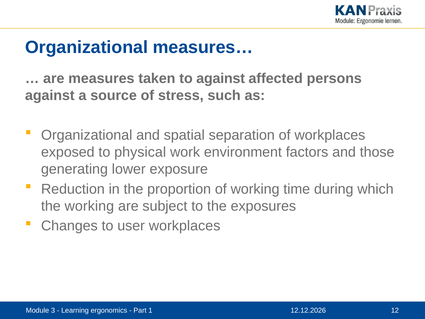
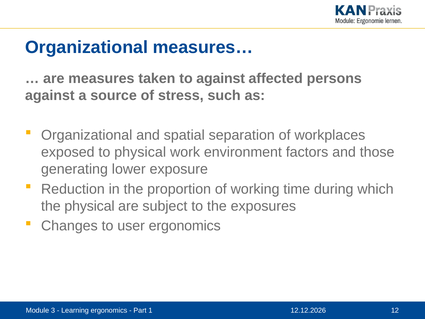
the working: working -> physical (89, 206)
user workplaces: workplaces -> ergonomics (185, 226)
